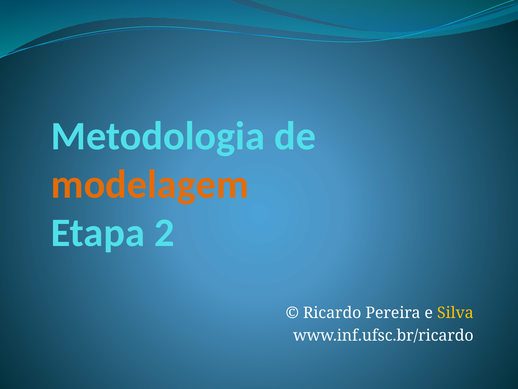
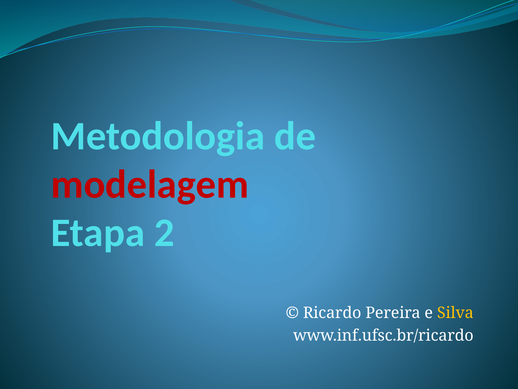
modelagem colour: orange -> red (150, 184)
